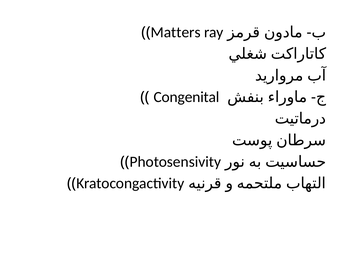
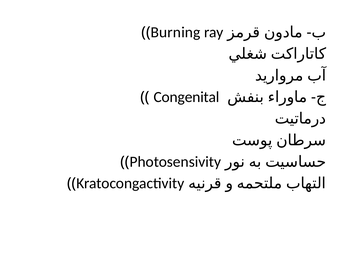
Matters: Matters -> Burning (176, 32)
